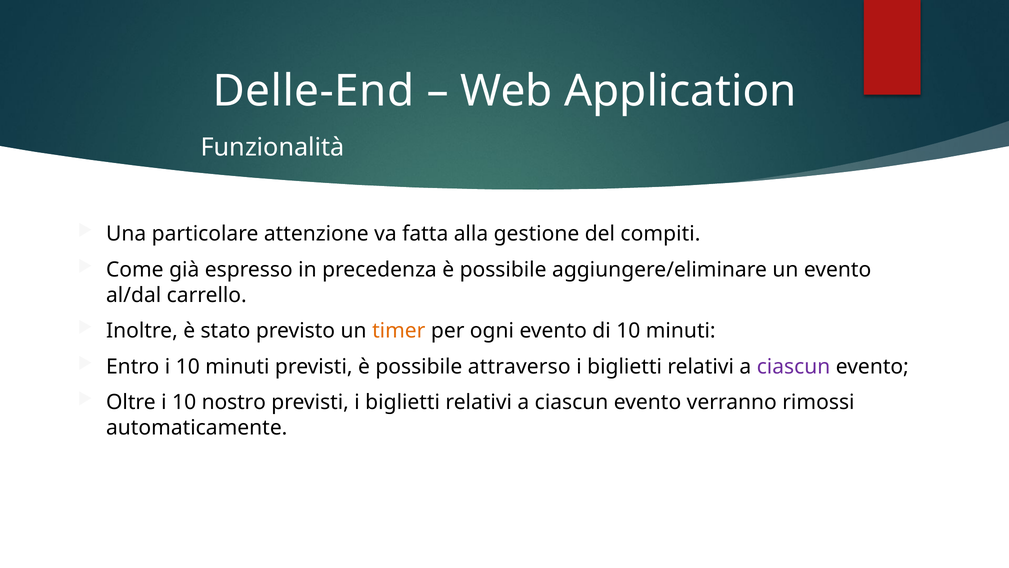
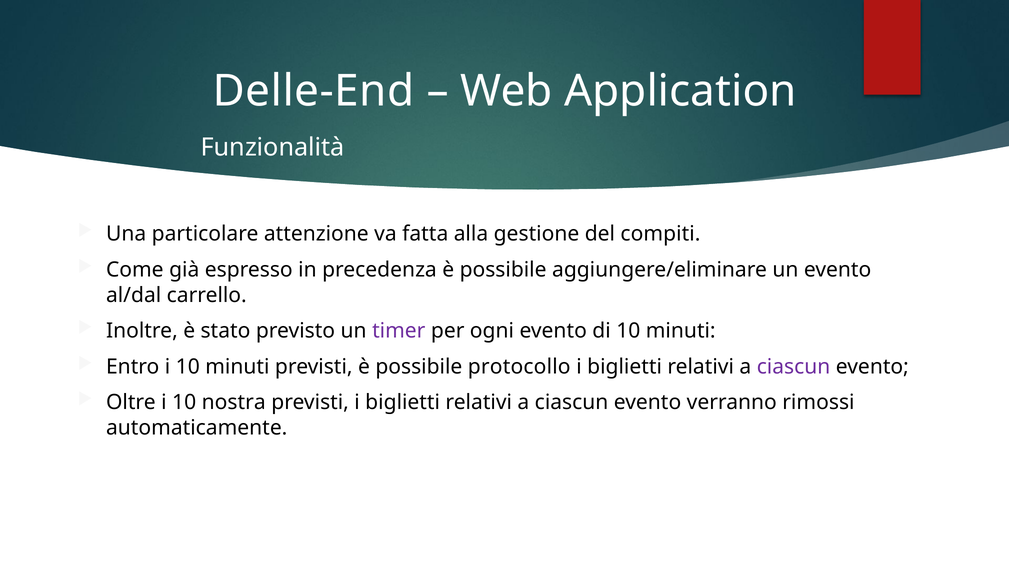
timer colour: orange -> purple (399, 331)
attraverso: attraverso -> protocollo (519, 366)
nostro: nostro -> nostra (234, 402)
